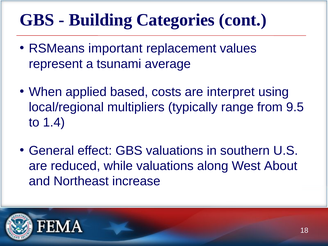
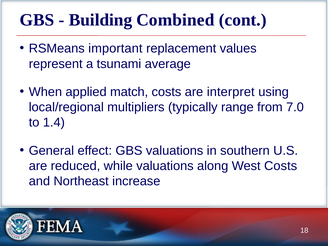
Categories: Categories -> Combined (175, 20)
based: based -> match (129, 92)
9.5: 9.5 -> 7.0 (295, 107)
West About: About -> Costs (281, 166)
